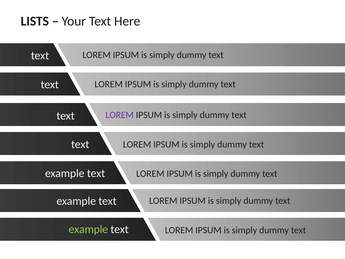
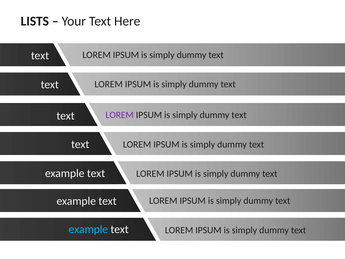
example colour: light green -> light blue (88, 229)
